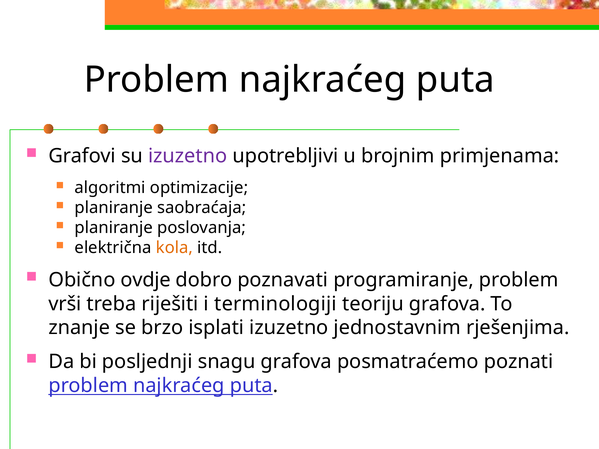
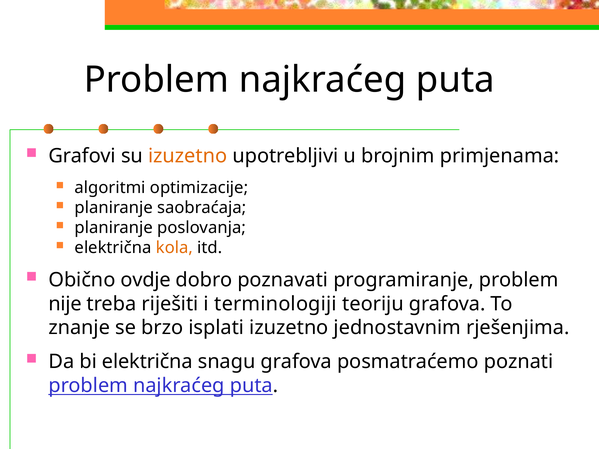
izuzetno colour: purple -> orange (188, 156)
vrši: vrši -> nije (65, 304)
bi posljednji: posljednji -> električna (147, 362)
